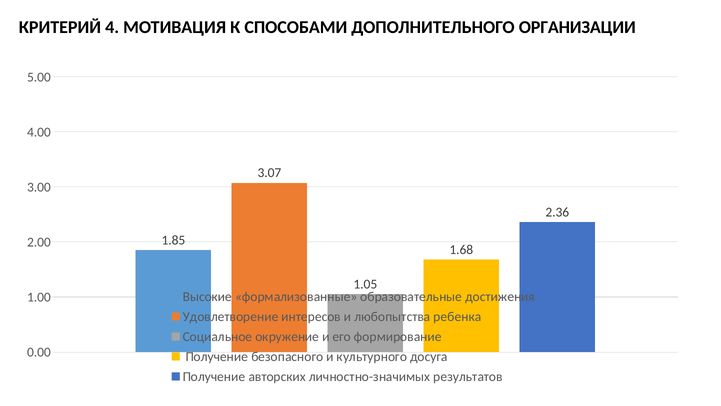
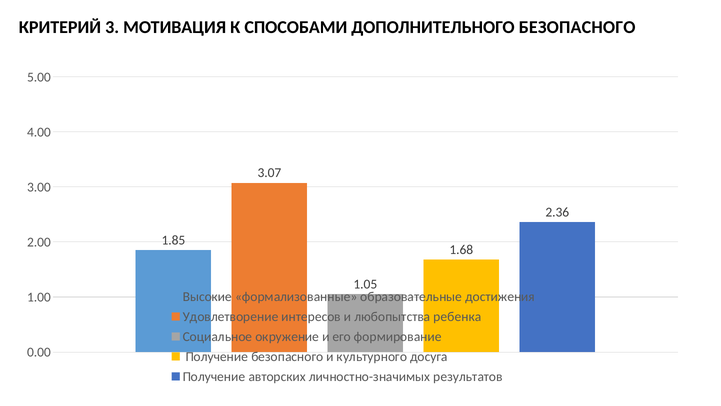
4: 4 -> 3 (112, 27)
ДОПОЛНИТЕЛЬНОГО ОРГАНИЗАЦИИ: ОРГАНИЗАЦИИ -> БЕЗОПАСНОГО (577, 27)
